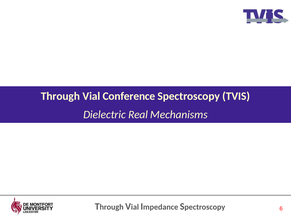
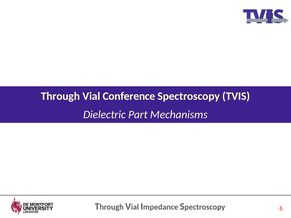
Real: Real -> Part (138, 115)
